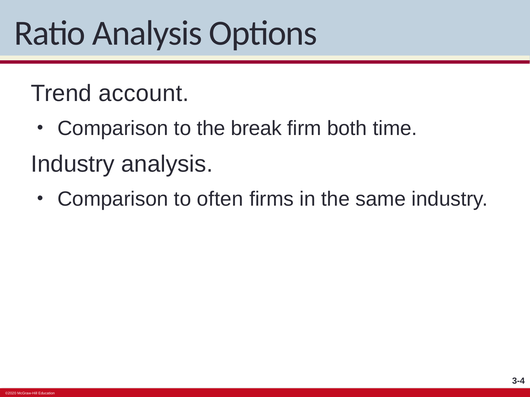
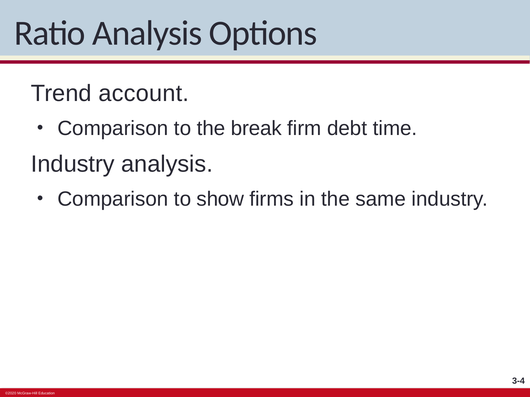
both: both -> debt (347, 129)
often: often -> show (220, 199)
